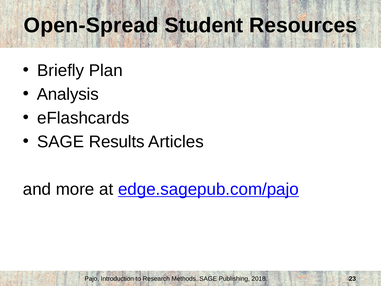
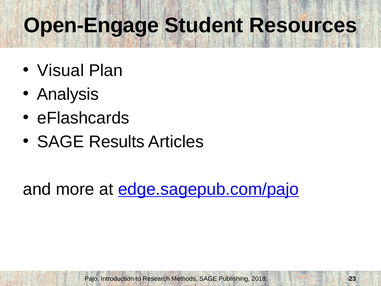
Open-Spread: Open-Spread -> Open-Engage (91, 25)
Briefly: Briefly -> Visual (61, 70)
